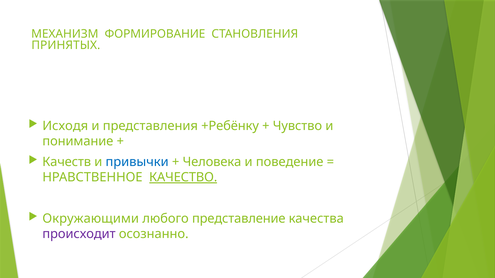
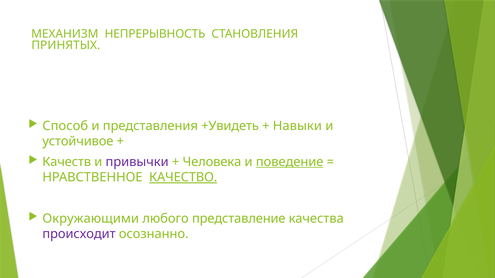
ФОРМИРОВАНИЕ: ФОРМИРОВАНИЕ -> НЕПРЕРЫВНОСТЬ (155, 34)
Исходя: Исходя -> Способ (65, 126)
+Ребёнку: +Ребёнку -> +Увидеть (230, 126)
Чувство: Чувство -> Навыки (297, 126)
понимание: понимание -> устойчивое (78, 141)
привычки colour: blue -> purple (137, 162)
поведение underline: none -> present (290, 162)
